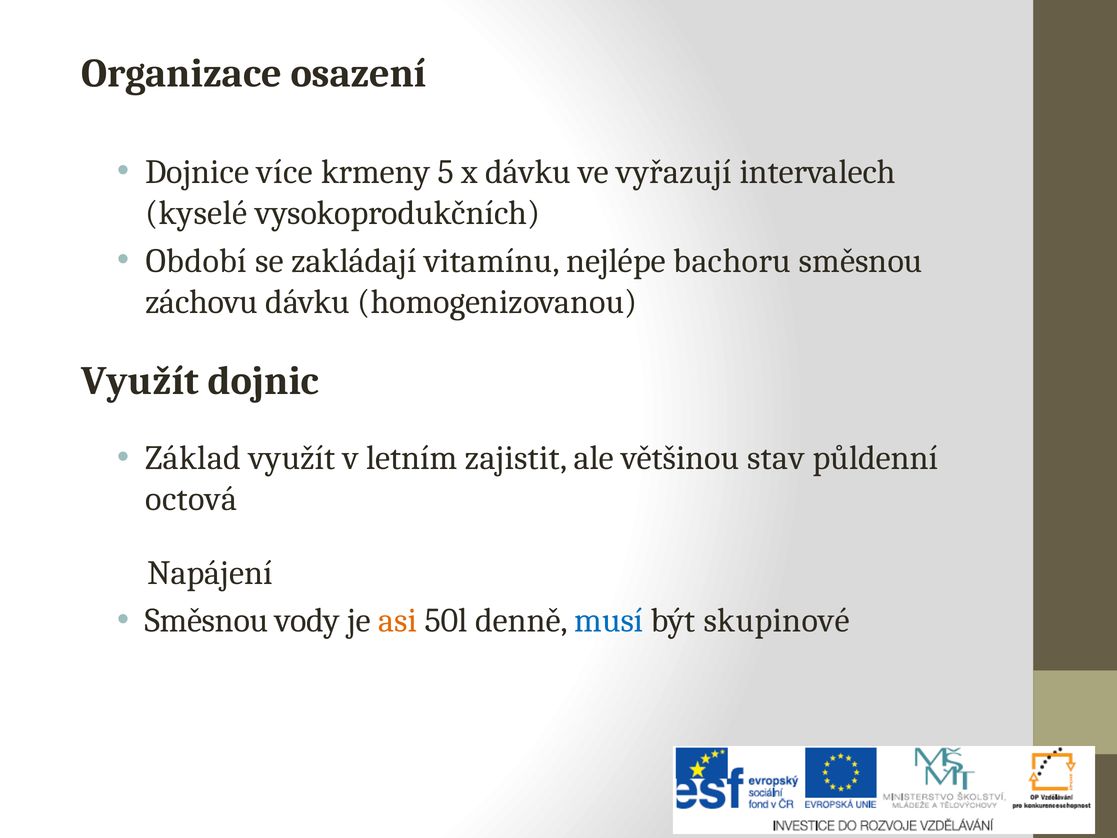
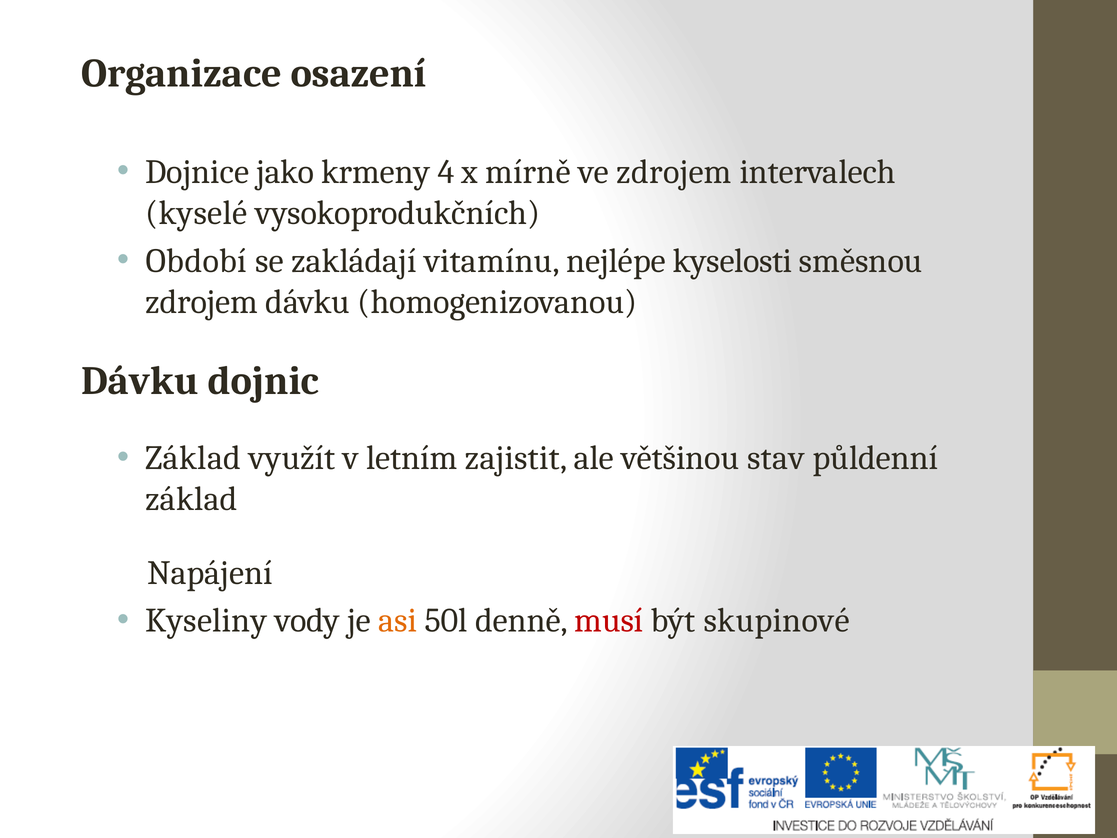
více: více -> jako (285, 172)
5: 5 -> 4 (446, 172)
x dávku: dávku -> mírně (528, 172)
ve vyřazují: vyřazují -> zdrojem (674, 172)
bachoru: bachoru -> kyselosti (733, 261)
záchovu: záchovu -> zdrojem (202, 302)
Využít: Využít -> Dávku (140, 381)
octová: octová -> základ (191, 499)
Směsnou: Směsnou -> Kyseliny (206, 621)
musí colour: blue -> red (609, 621)
